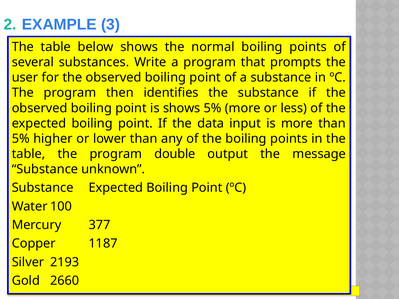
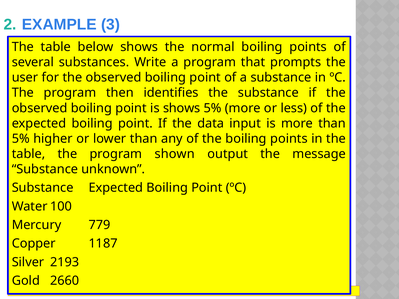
double: double -> shown (175, 154)
377: 377 -> 779 (99, 225)
